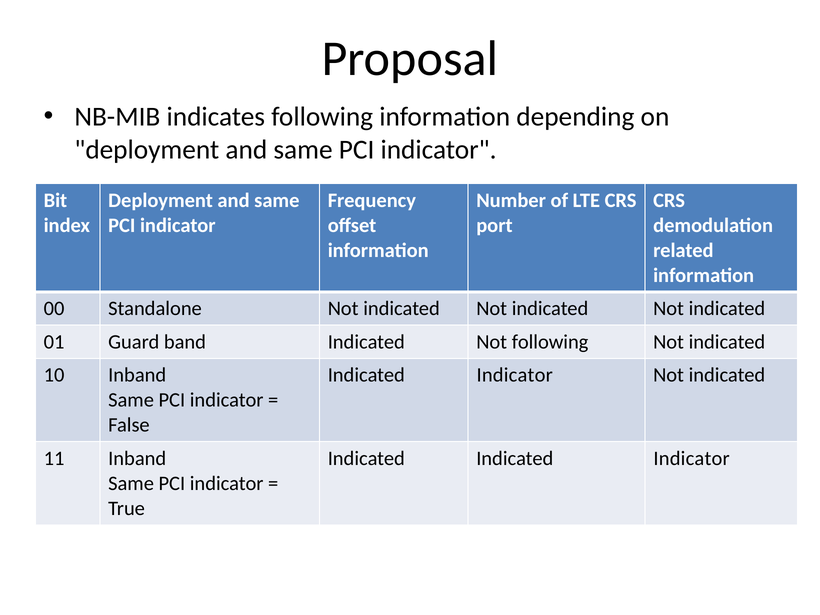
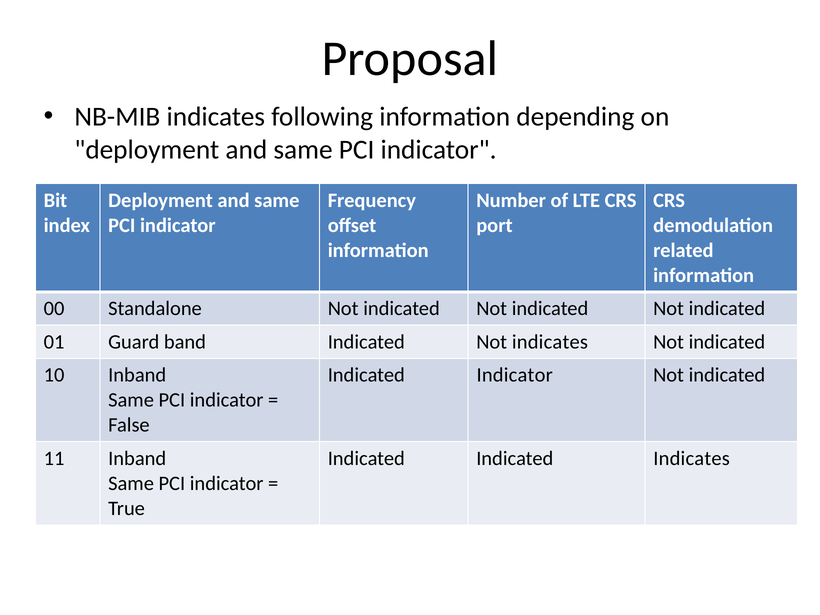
Not following: following -> indicates (550, 342)
Indicated Indicated Indicator: Indicator -> Indicates (692, 458)
